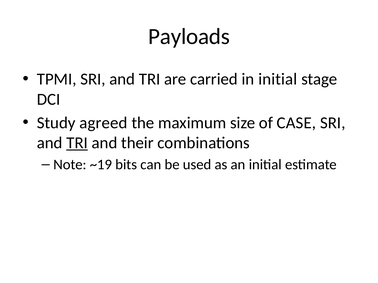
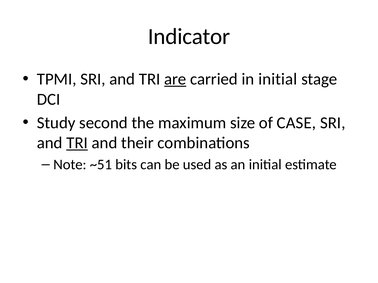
Payloads: Payloads -> Indicator (189, 37)
are underline: none -> present (175, 79)
agreed: agreed -> second (103, 123)
~19: ~19 -> ~51 (101, 165)
